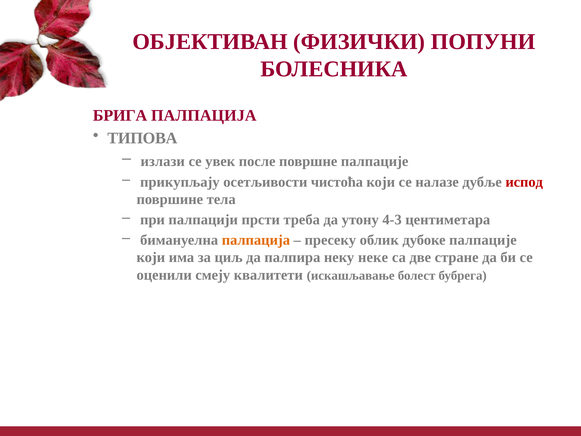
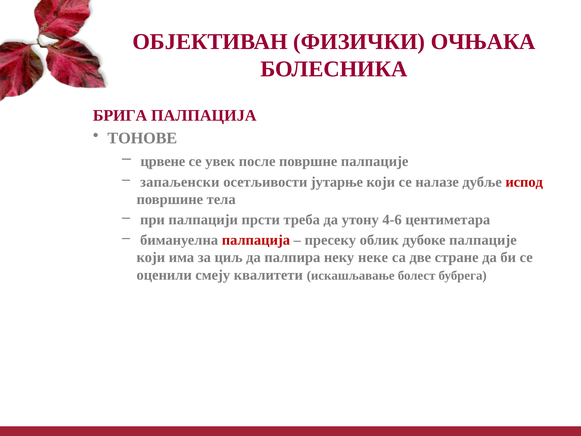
ПОПУНИ: ПОПУНИ -> ОЧЊАКА (483, 42)
ТИПОВА: ТИПОВА -> ТОНОВЕ (142, 138)
излази: излази -> црвене (163, 161)
прикупљају: прикупљају -> запаљенски (180, 182)
чистоћа: чистоћа -> јутарње (337, 182)
4-3: 4-3 -> 4-6 (392, 220)
палпација colour: orange -> red (256, 240)
